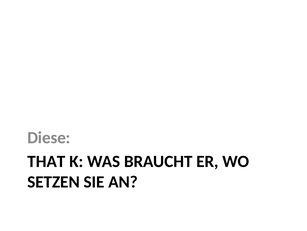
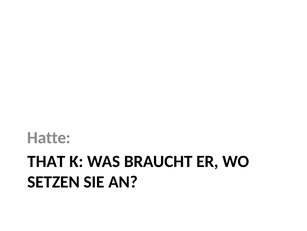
Diese: Diese -> Hatte (49, 137)
